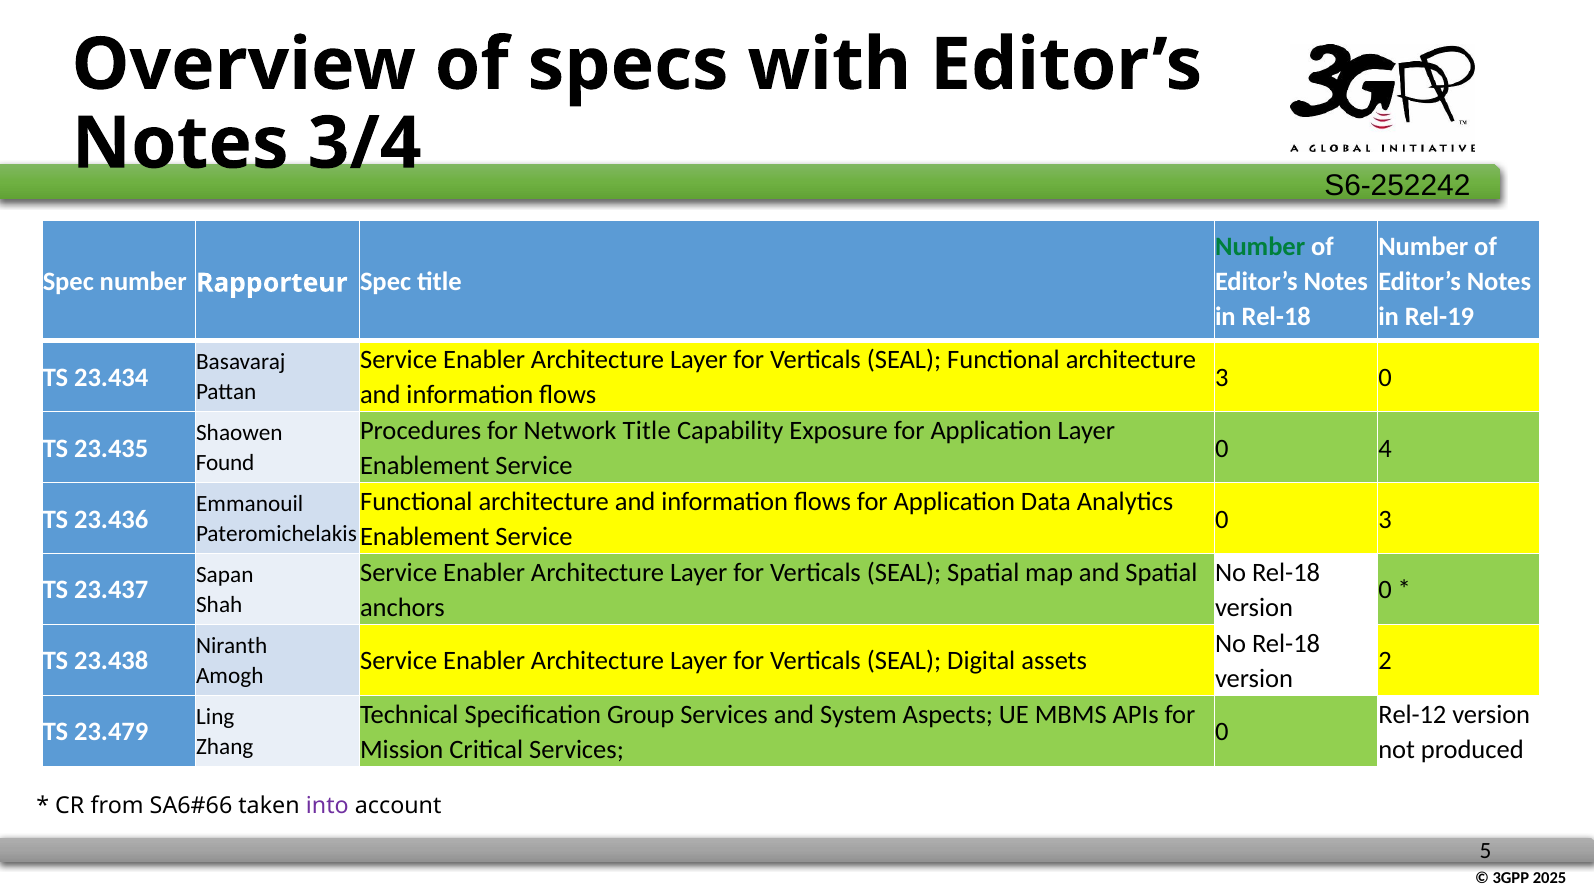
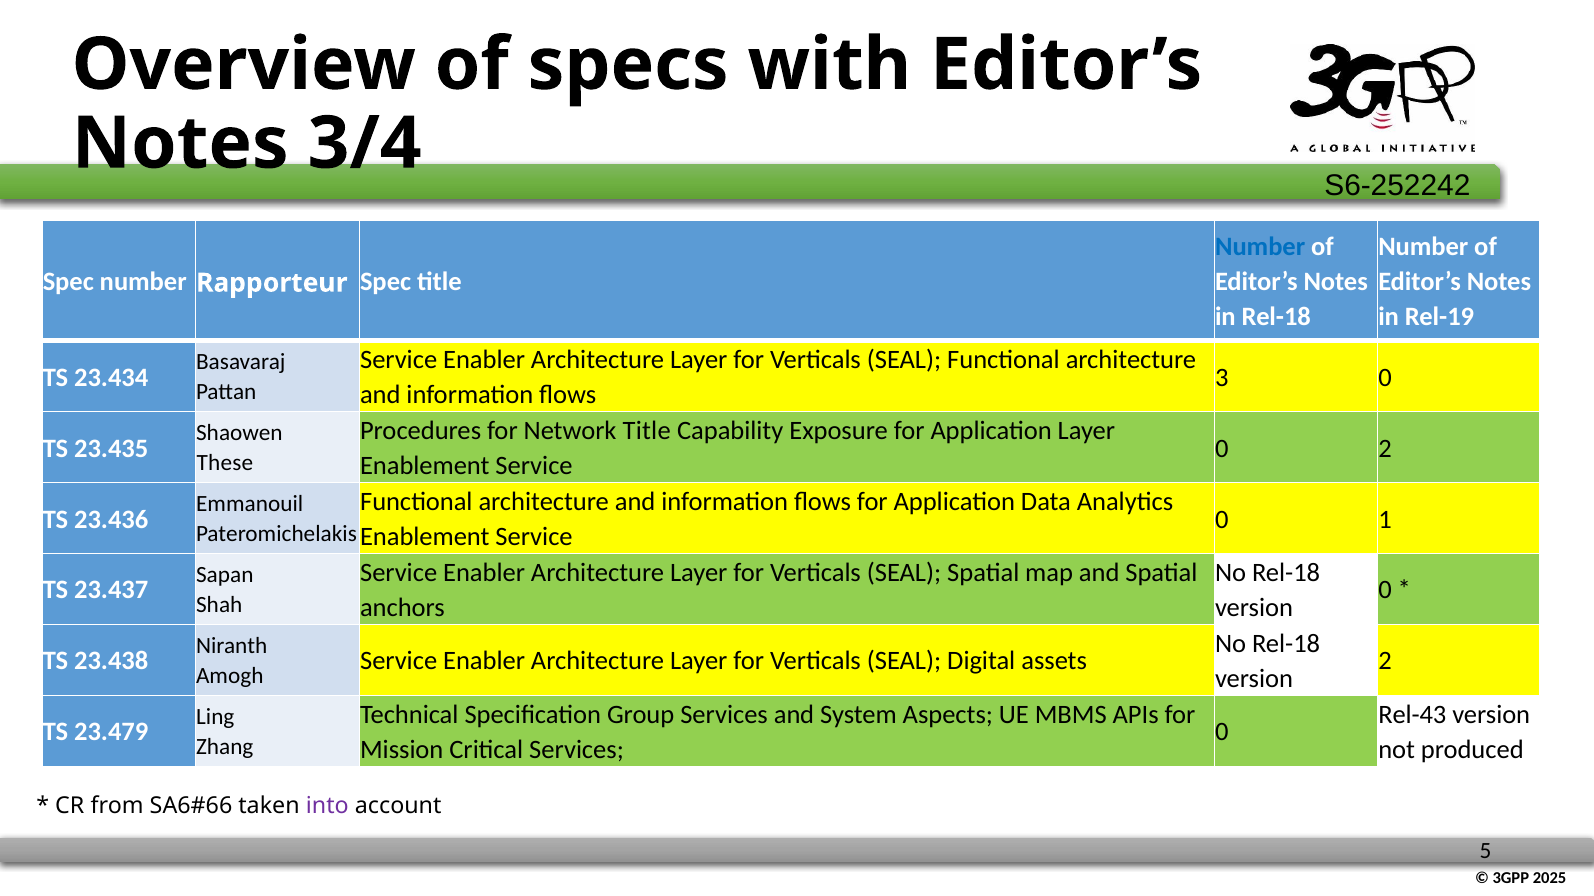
Number colour: green -> blue (1260, 247)
0 4: 4 -> 2 (1385, 449)
Found: Found -> These (225, 464)
0 3: 3 -> 1 (1385, 520)
Rel-12: Rel-12 -> Rel-43 (1412, 715)
